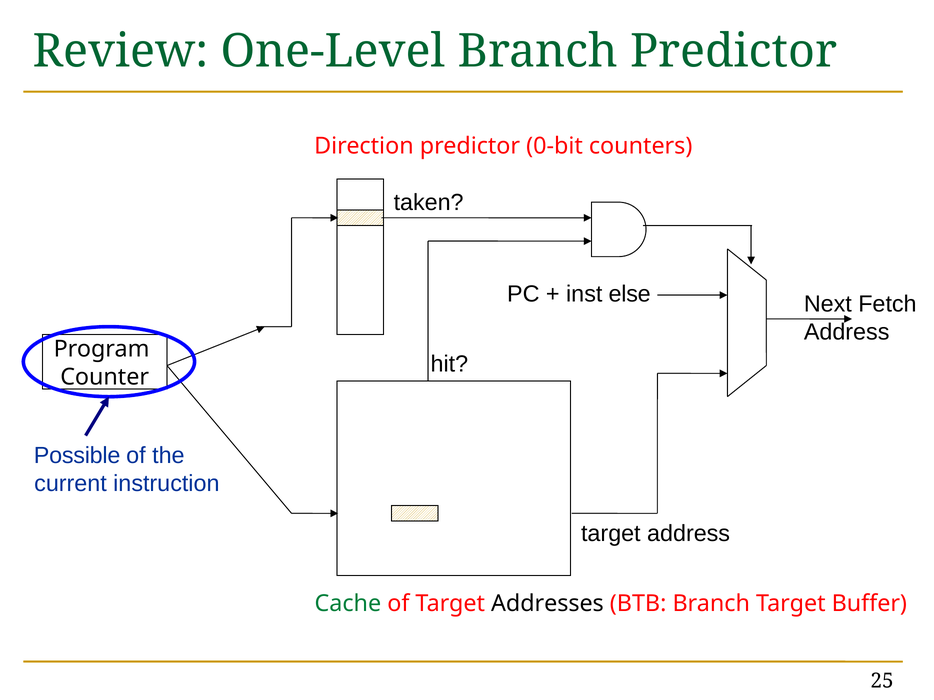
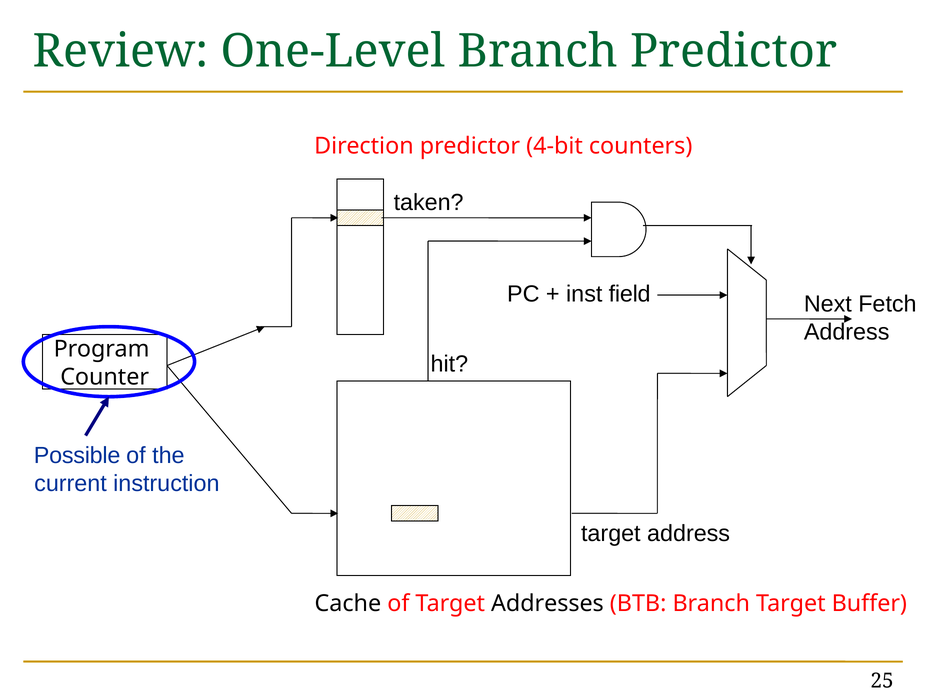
0-bit: 0-bit -> 4-bit (555, 146)
else: else -> field (630, 294)
Cache colour: green -> black (348, 604)
